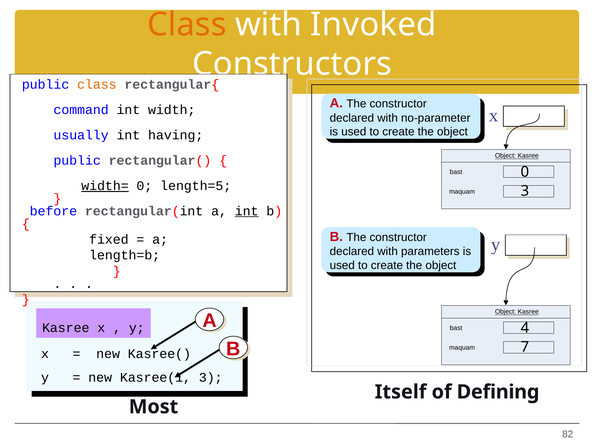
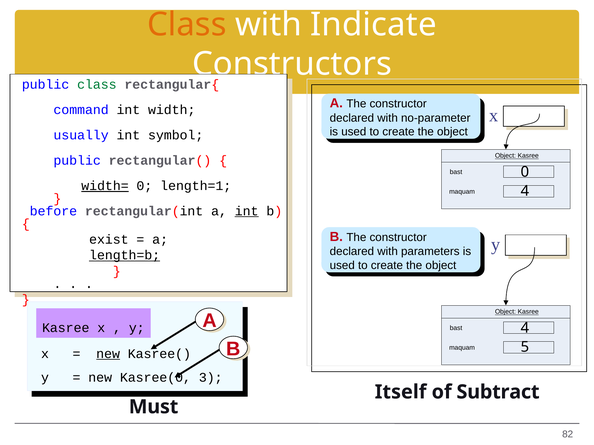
Invoked: Invoked -> Indicate (373, 25)
class colour: orange -> green (97, 85)
having: having -> symbol (176, 135)
length=5: length=5 -> length=1 (196, 186)
maquam 3: 3 -> 4 (525, 191)
fixed: fixed -> exist (109, 240)
length=b underline: none -> present (125, 256)
7: 7 -> 5 (525, 347)
new underline: none -> present (108, 354)
Kasree(1: Kasree(1 -> Kasree(0 (155, 378)
Defining: Defining -> Subtract (498, 392)
Most: Most -> Must (154, 407)
